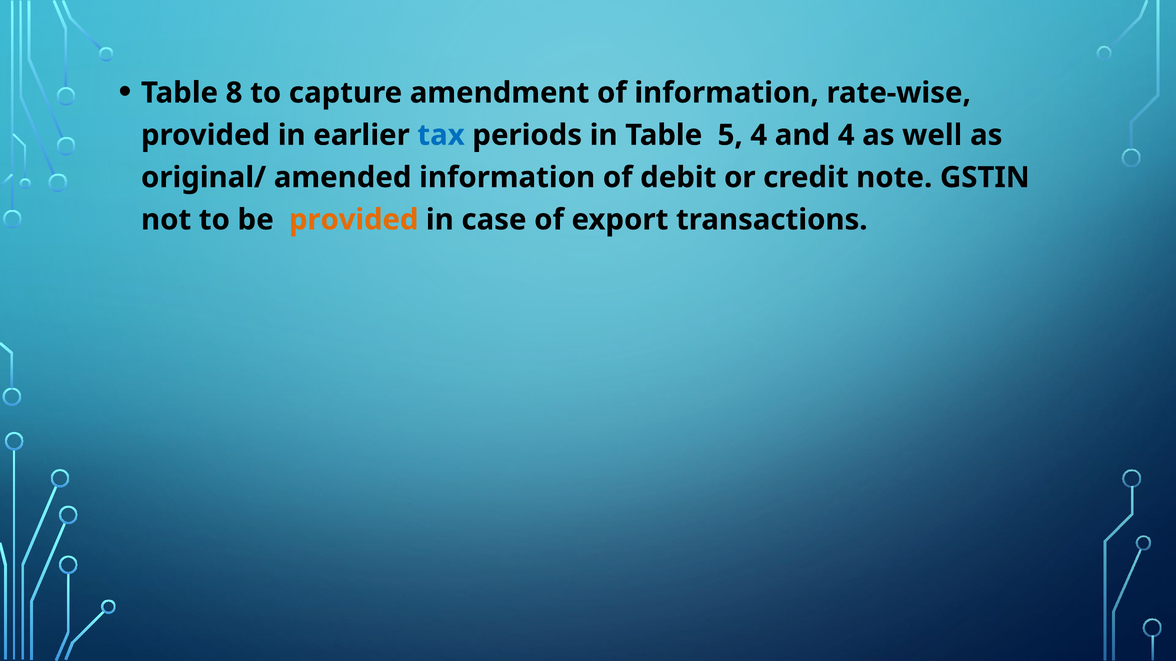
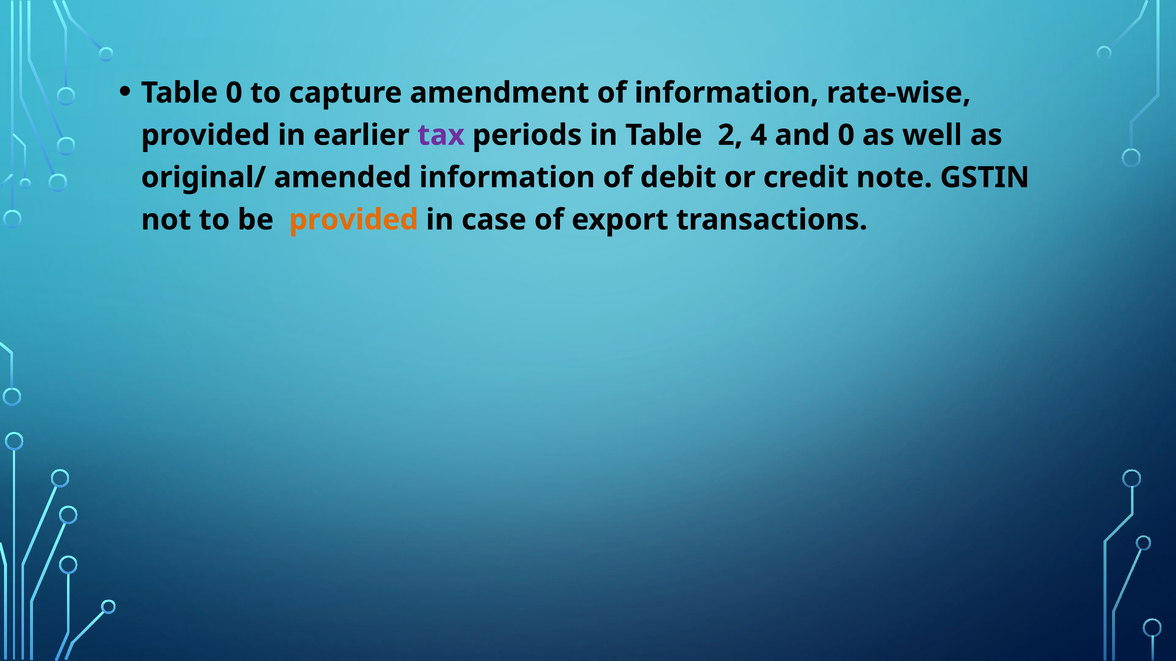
Table 8: 8 -> 0 (234, 93)
tax colour: blue -> purple (441, 135)
5: 5 -> 2 (730, 135)
and 4: 4 -> 0 (846, 135)
